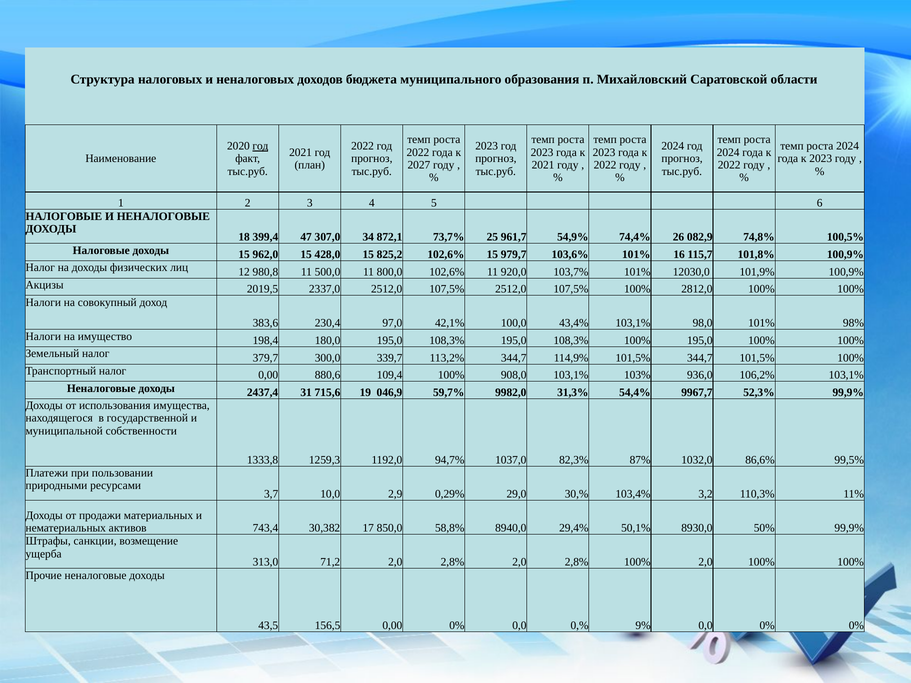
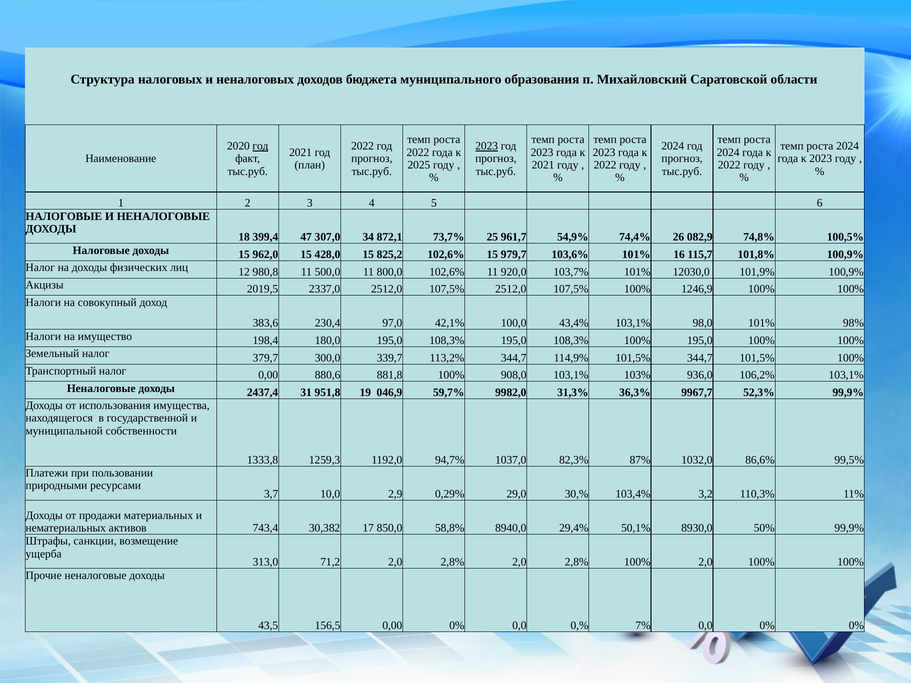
2023 underline: none -> present (487, 146)
2027: 2027 -> 2025 (419, 165)
2812,0: 2812,0 -> 1246,9 (697, 289)
109,4: 109,4 -> 881,8 (390, 375)
715,6: 715,6 -> 951,8 (327, 393)
54,4%: 54,4% -> 36,3% (635, 393)
9%: 9% -> 7% (643, 626)
